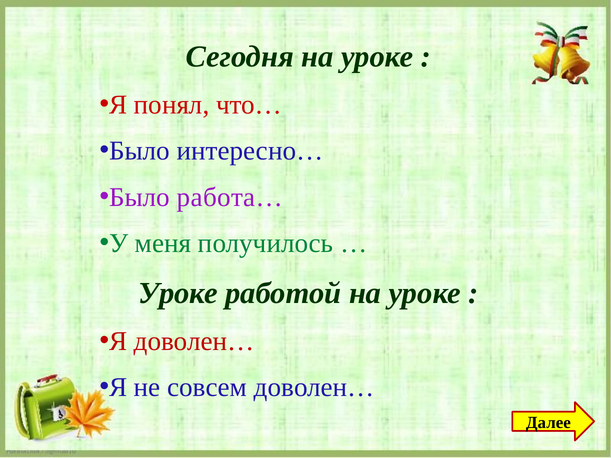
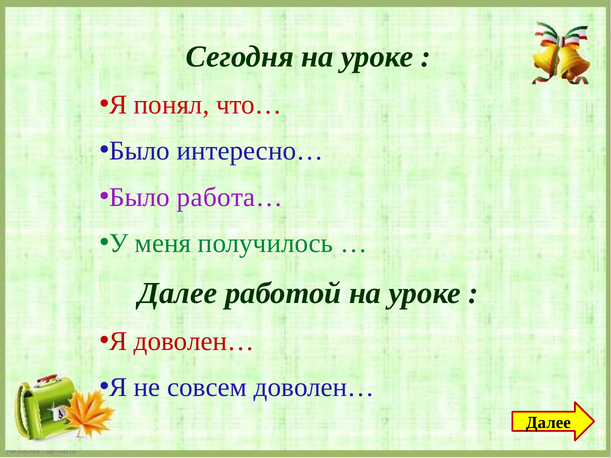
Уроке: Уроке -> Далее (178, 293)
